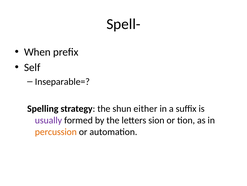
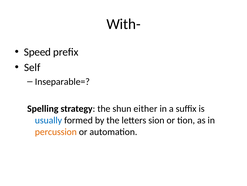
Spell-: Spell- -> With- (124, 24)
When: When -> Speed (37, 52)
usually colour: purple -> blue (48, 120)
